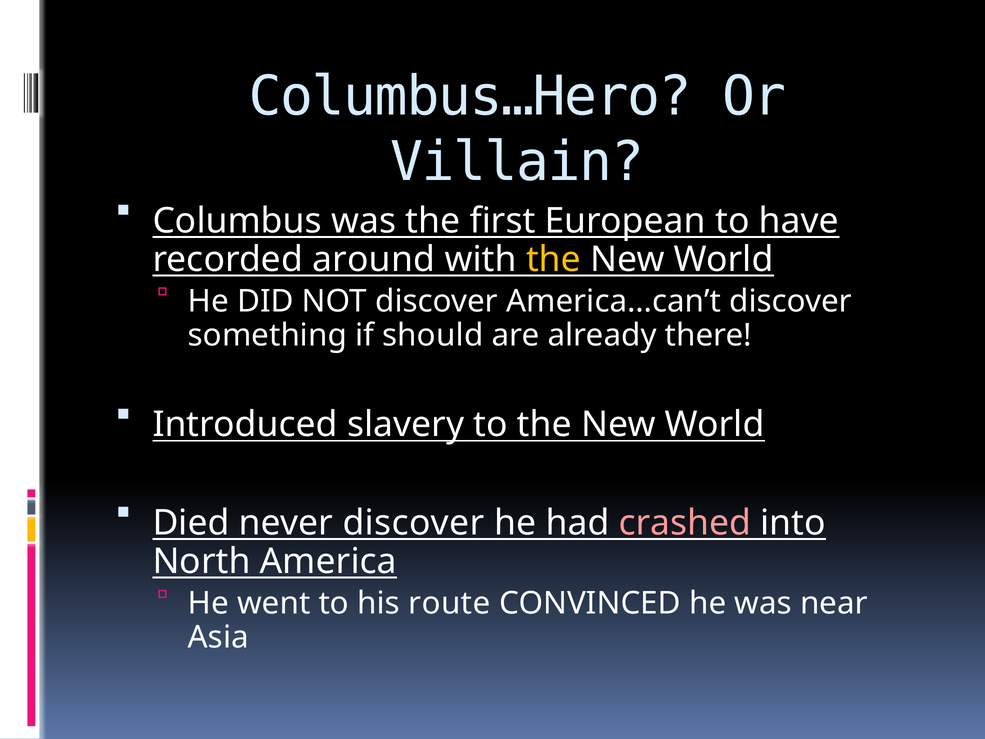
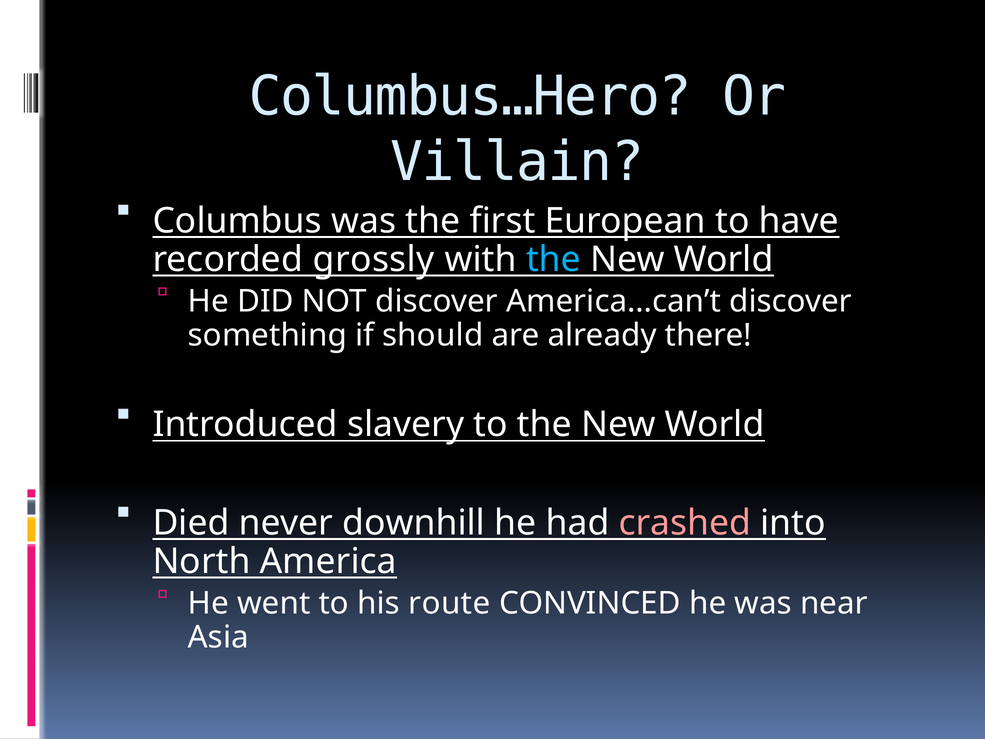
around: around -> grossly (374, 259)
the colour: yellow -> light blue (553, 259)
never discover: discover -> downhill (414, 523)
